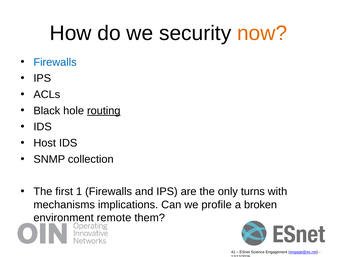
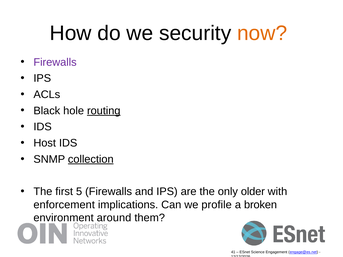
Firewalls colour: blue -> purple (55, 62)
collection underline: none -> present (91, 159)
1: 1 -> 5 (79, 192)
turns: turns -> older (253, 192)
mechanisms: mechanisms -> enforcement (64, 205)
remote: remote -> around (114, 218)
